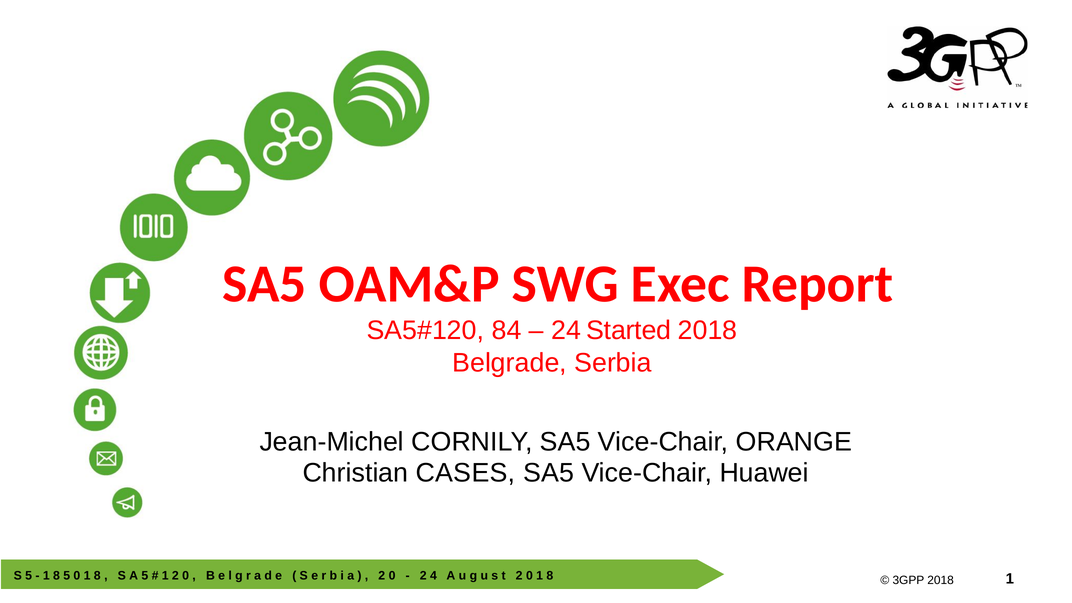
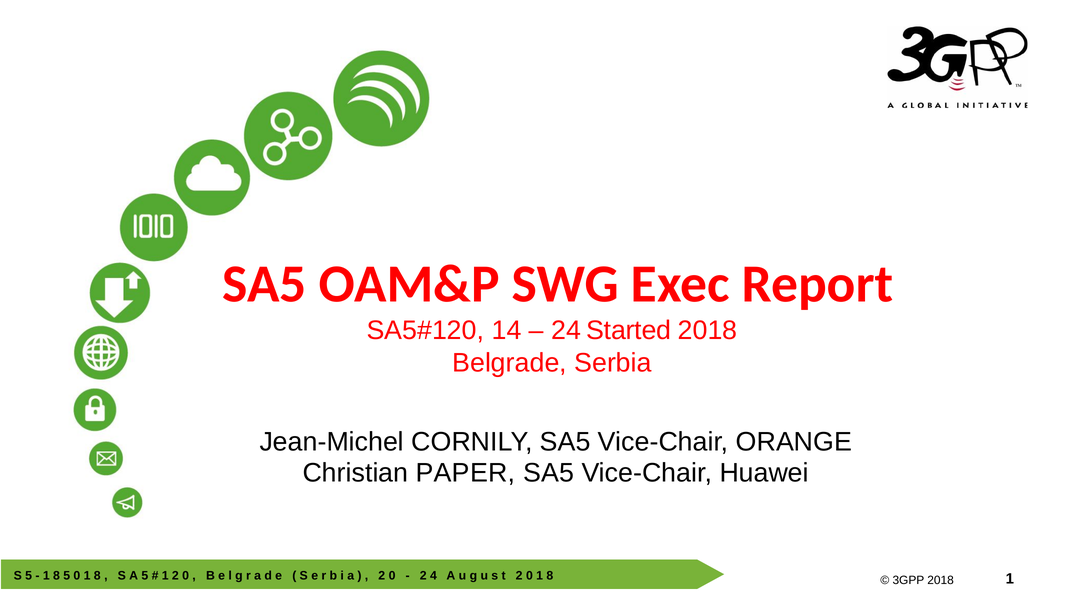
84: 84 -> 14 (507, 331)
CASES: CASES -> PAPER (466, 473)
